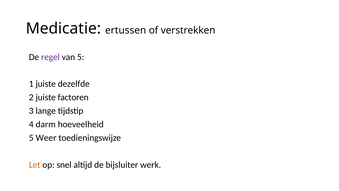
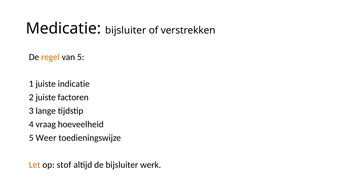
Medicatie ertussen: ertussen -> bijsluiter (126, 30)
regel colour: purple -> orange (50, 57)
dezelfde: dezelfde -> indicatie (74, 84)
darm: darm -> vraag (46, 124)
snel: snel -> stof (64, 164)
